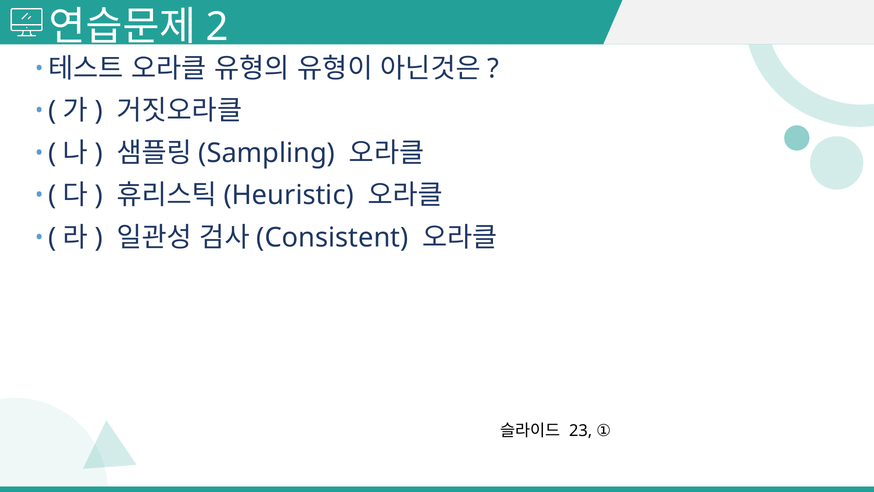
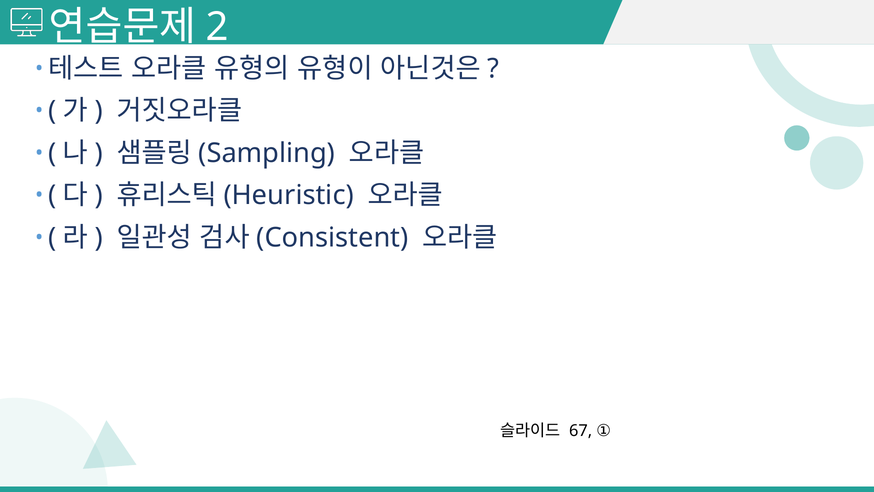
23: 23 -> 67 (581, 430)
